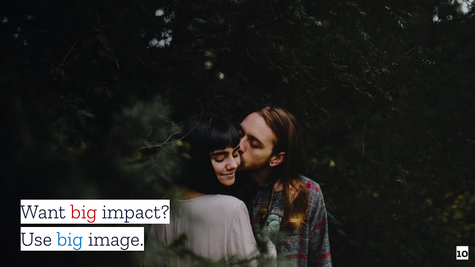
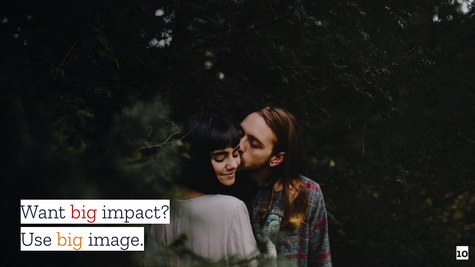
big colour: blue -> orange (70, 239)
